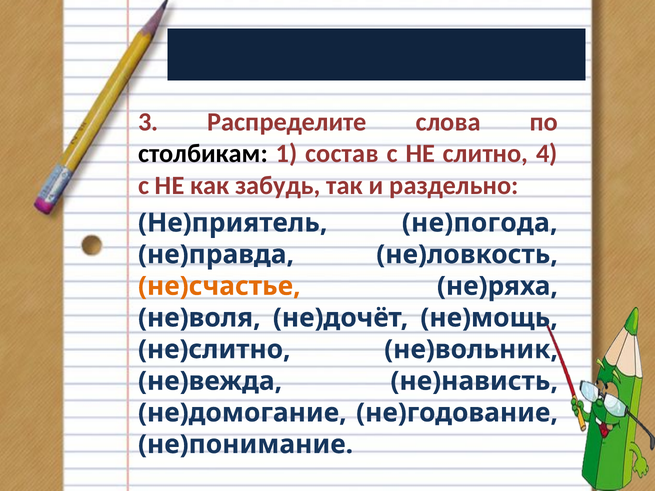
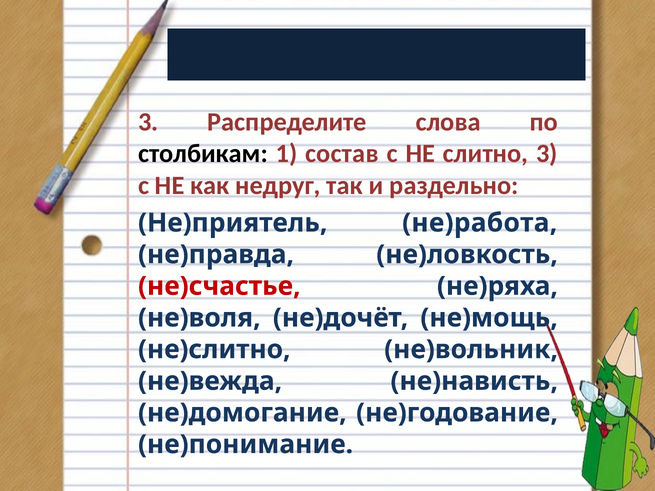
слитно 4: 4 -> 3 (547, 154)
забудь: забудь -> недруг (278, 185)
не)погода: не)погода -> не)работа (480, 223)
не)счастье colour: orange -> red (219, 286)
